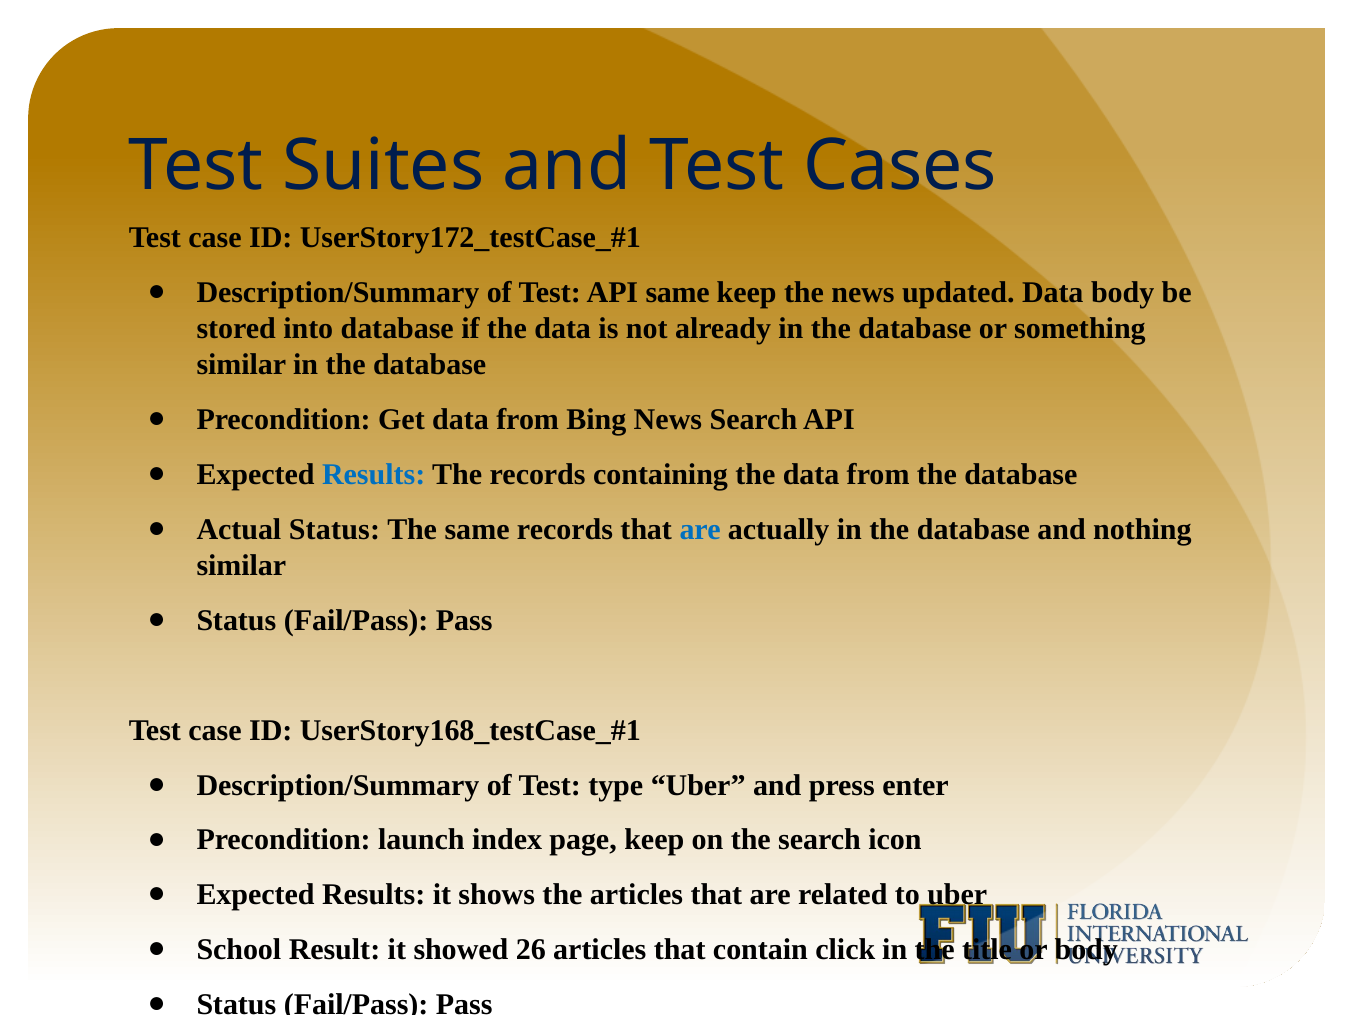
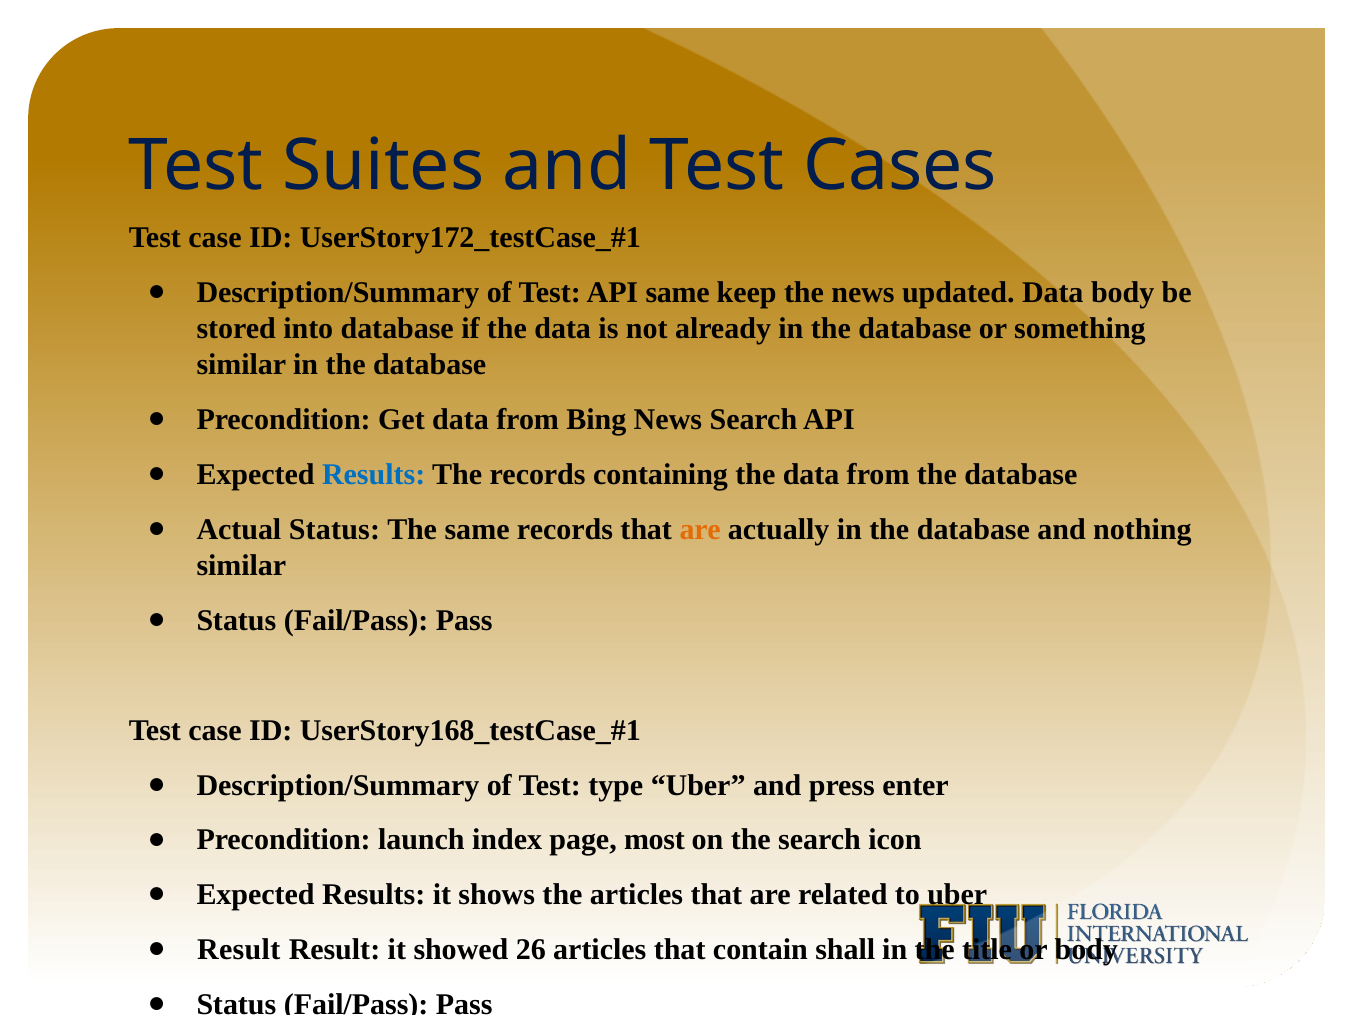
are colour: blue -> orange (700, 529)
page keep: keep -> most (654, 840)
School: School -> Result (239, 950)
click: click -> shall (845, 950)
